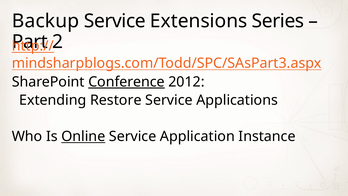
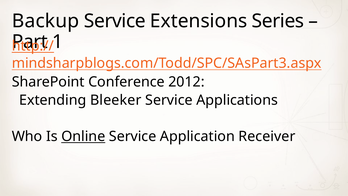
2: 2 -> 1 (58, 42)
Conference underline: present -> none (126, 82)
Restore: Restore -> Bleeker (116, 100)
Instance: Instance -> Receiver (267, 136)
